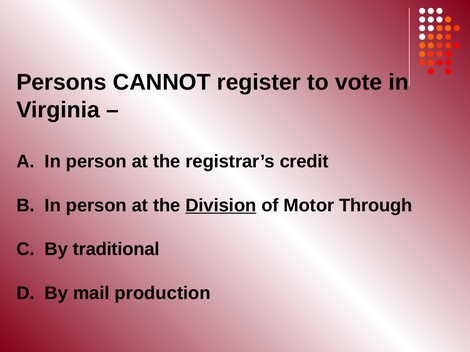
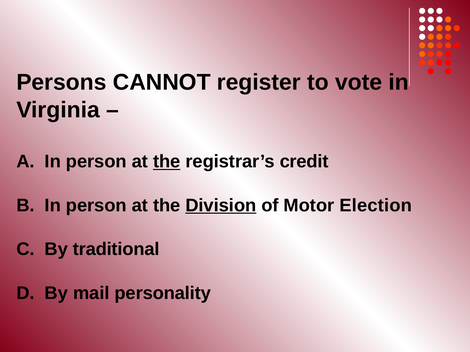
the underline: none -> present (167, 162)
Through: Through -> Election (376, 206)
production: production -> personality (163, 293)
